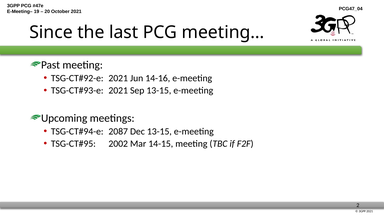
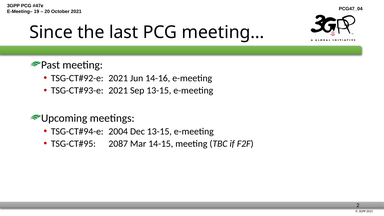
2087: 2087 -> 2004 (118, 131)
2002: 2002 -> 2087 (118, 144)
